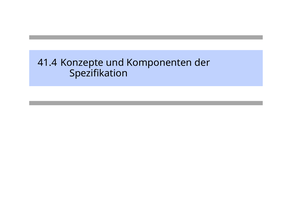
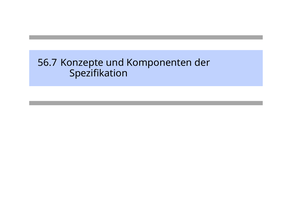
41.4: 41.4 -> 56.7 (47, 63)
